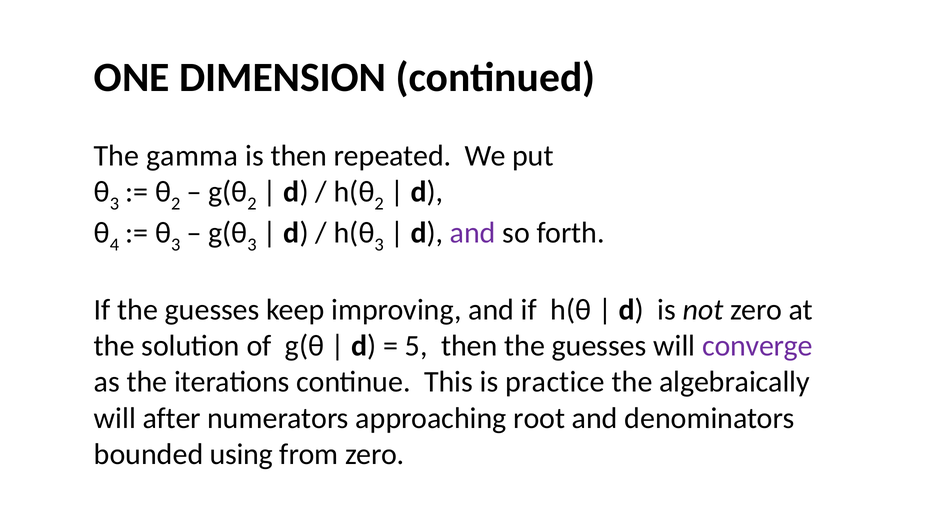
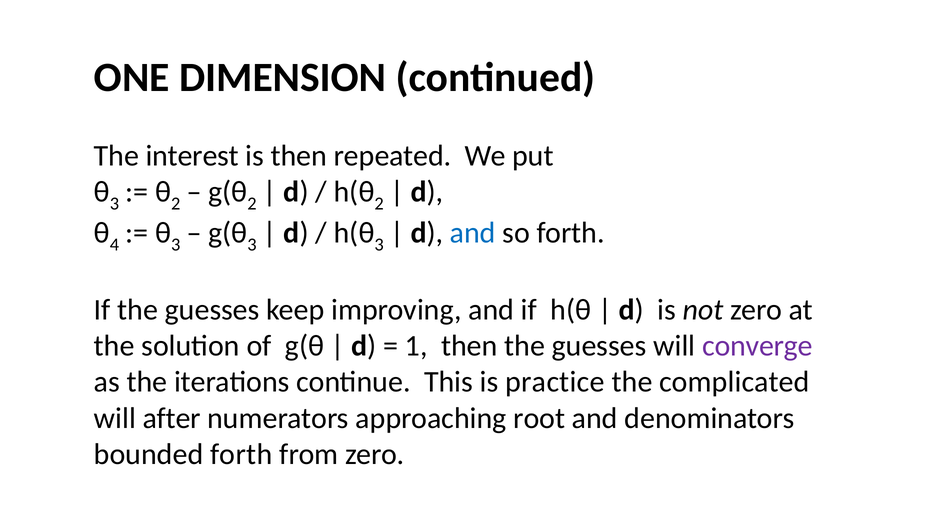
gamma: gamma -> interest (192, 156)
and colour: purple -> blue (473, 233)
5: 5 -> 1 (416, 346)
algebraically: algebraically -> complicated (734, 382)
bounded using: using -> forth (241, 454)
